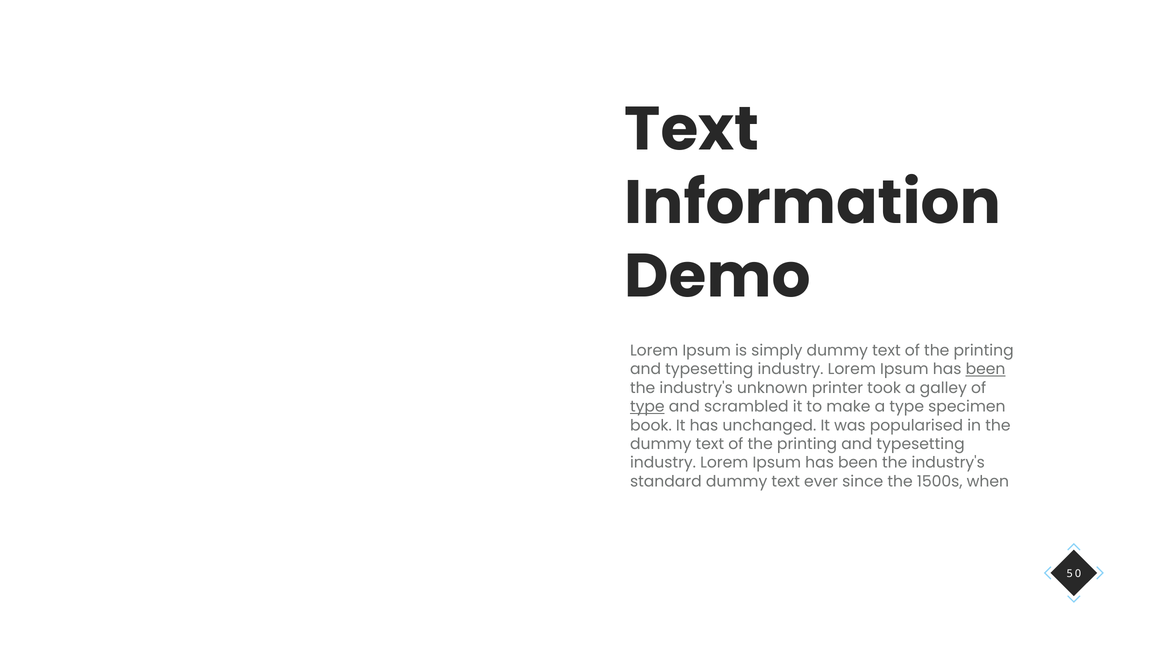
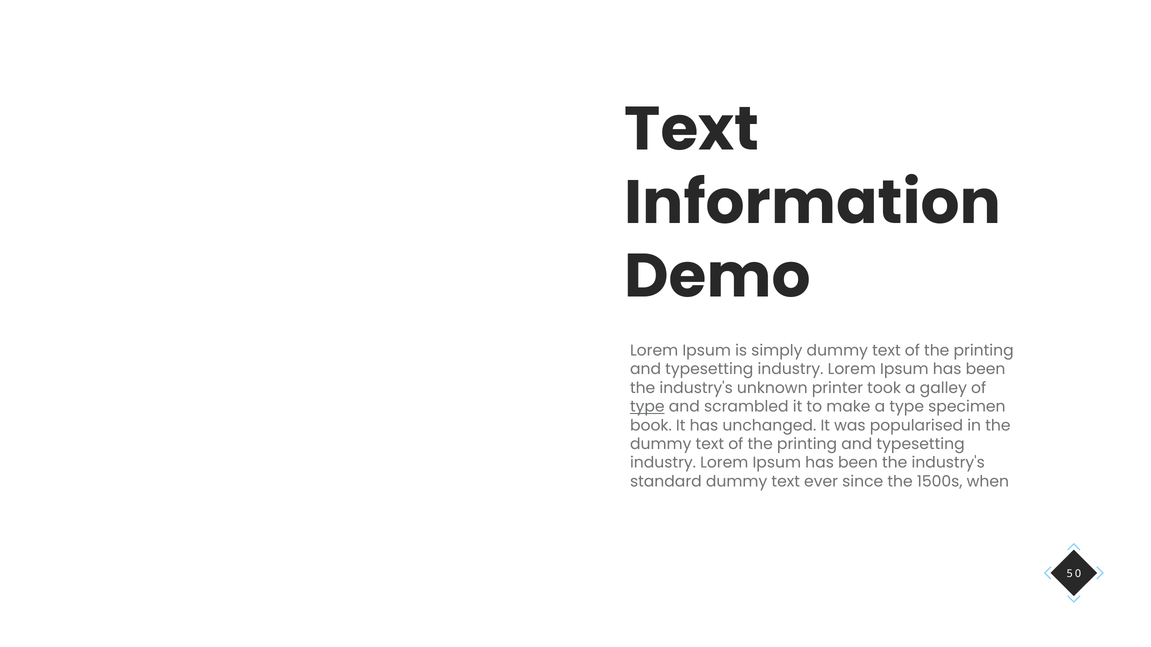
been underline: present -> none (986, 369)
